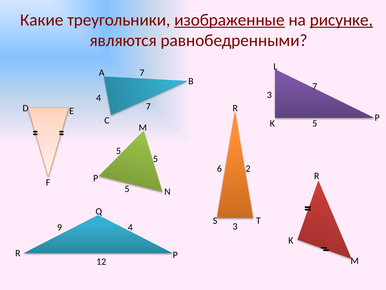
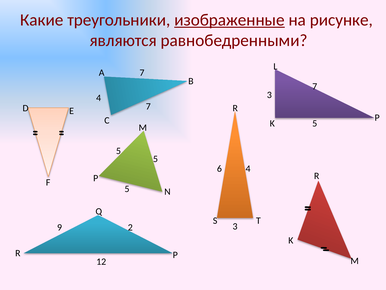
рисунке underline: present -> none (341, 20)
6 2: 2 -> 4 (248, 168)
9 4: 4 -> 2 (130, 227)
